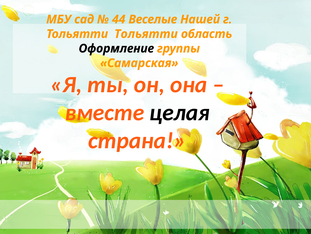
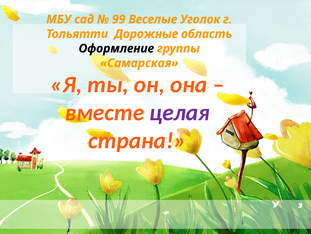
44: 44 -> 99 (119, 19)
Нашей: Нашей -> Уголок (200, 19)
Тольятти Тольятти: Тольятти -> Дорожные (146, 34)
целая colour: black -> purple (180, 112)
